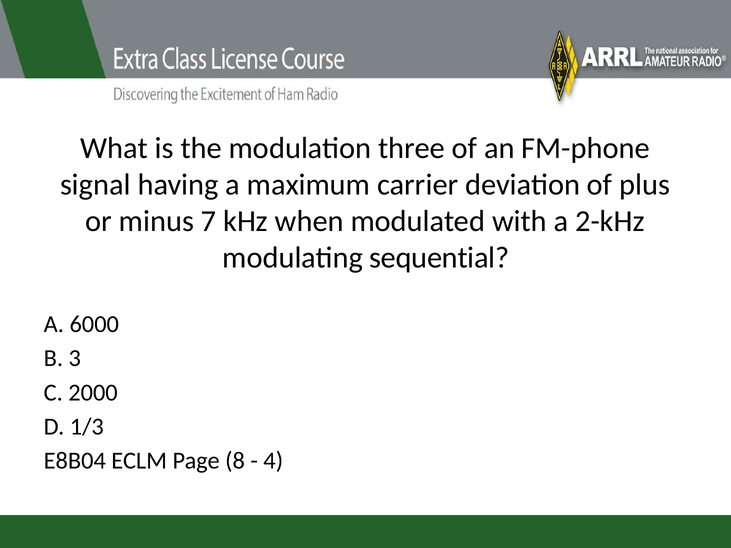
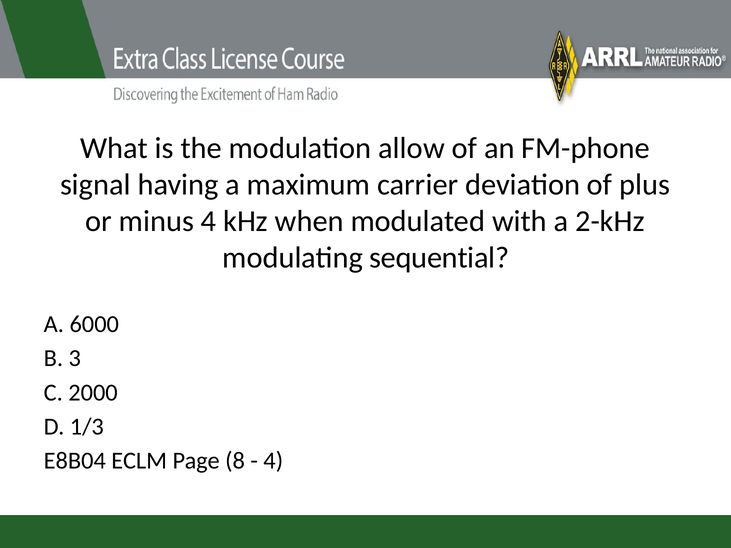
three: three -> allow (412, 148)
minus 7: 7 -> 4 (209, 221)
